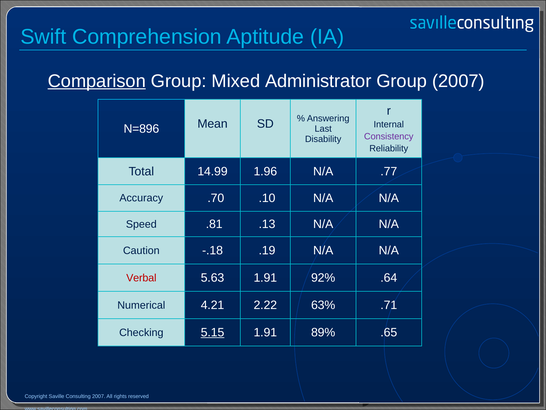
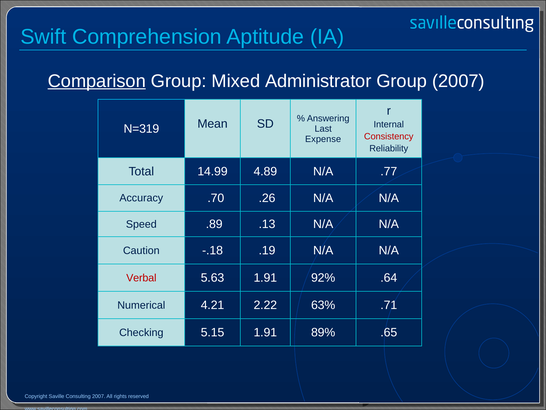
N=896: N=896 -> N=319 (141, 129)
Consistency colour: purple -> red (389, 136)
Disability: Disability -> Expense (323, 139)
1.96: 1.96 -> 4.89 (265, 171)
.10: .10 -> .26 (267, 198)
.81: .81 -> .89 (214, 224)
5.15 underline: present -> none (213, 332)
